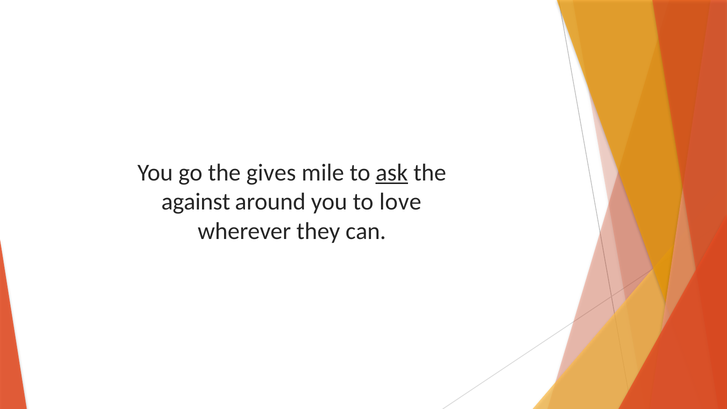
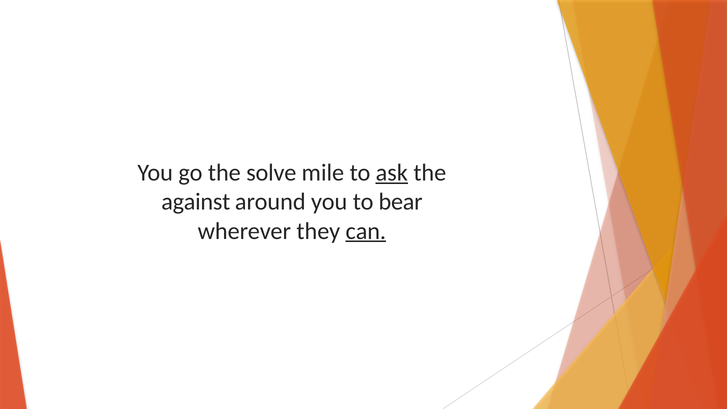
gives: gives -> solve (271, 173)
love: love -> bear (401, 202)
can underline: none -> present (366, 231)
